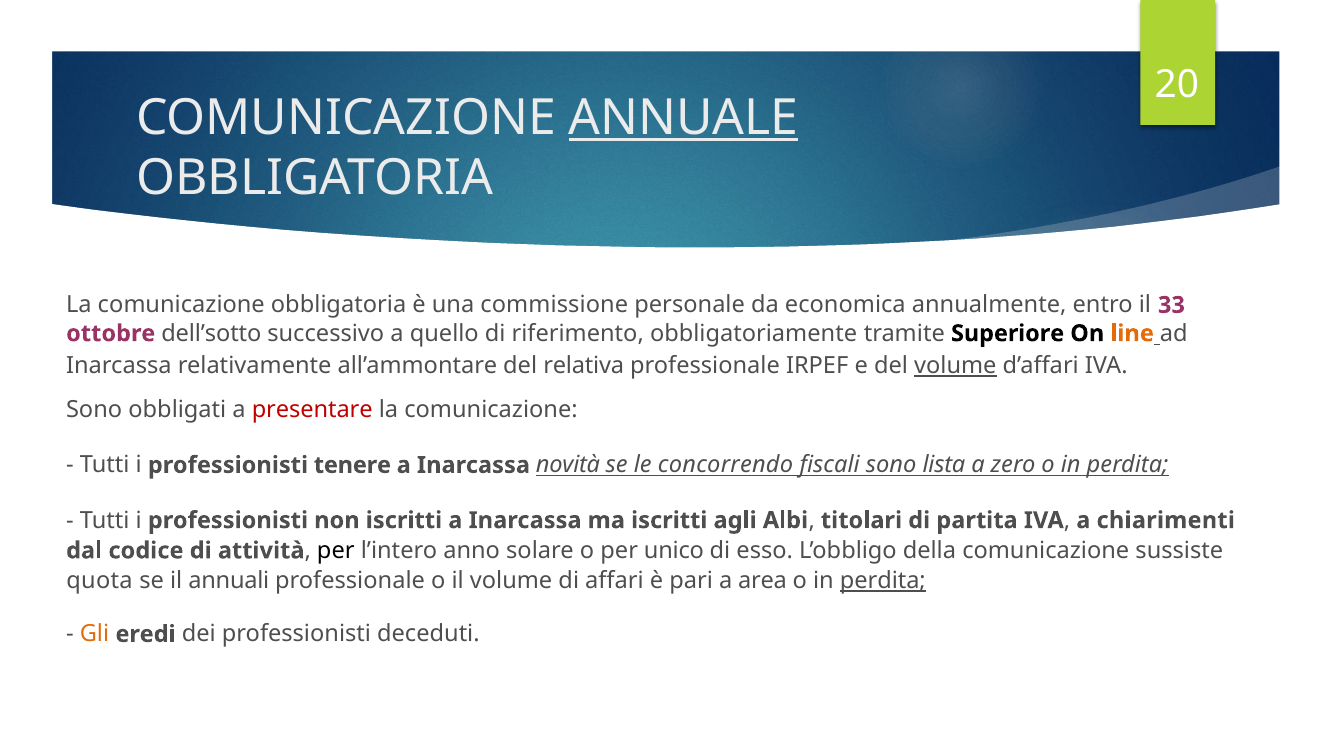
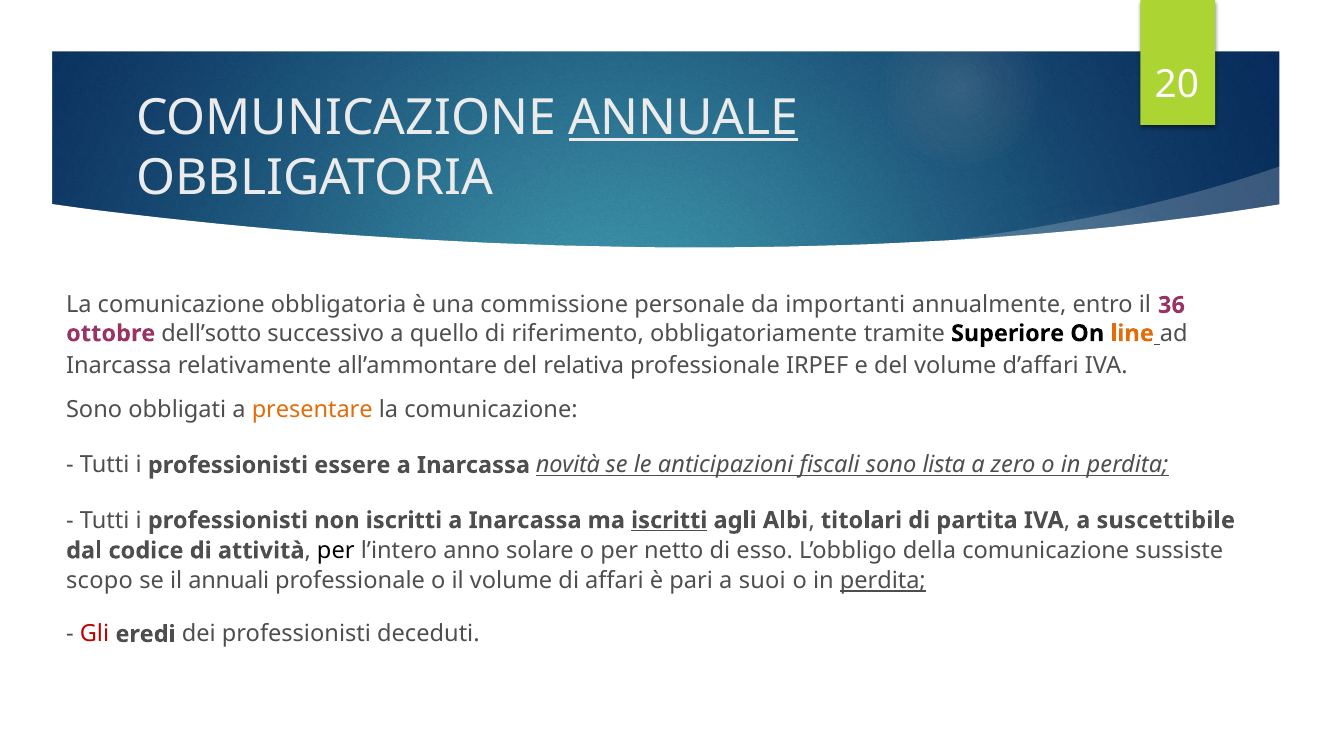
economica: economica -> importanti (845, 305)
33: 33 -> 36 (1172, 305)
volume underline: present -> none (955, 366)
presentare colour: red -> orange (312, 410)
tenere: tenere -> essere (352, 465)
concorrendo: concorrendo -> anticipazioni (726, 465)
iscritti underline: none -> present (669, 521)
chiarimenti: chiarimenti -> suscettibile (1166, 521)
unico: unico -> netto (674, 551)
quota: quota -> scopo (100, 581)
area: area -> suoi (762, 581)
Gli colour: orange -> red (94, 634)
